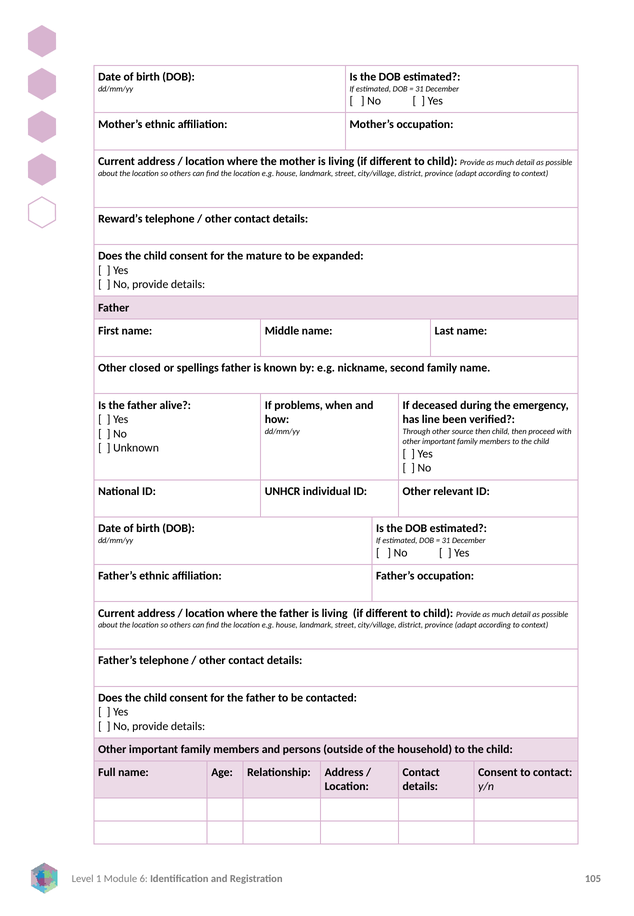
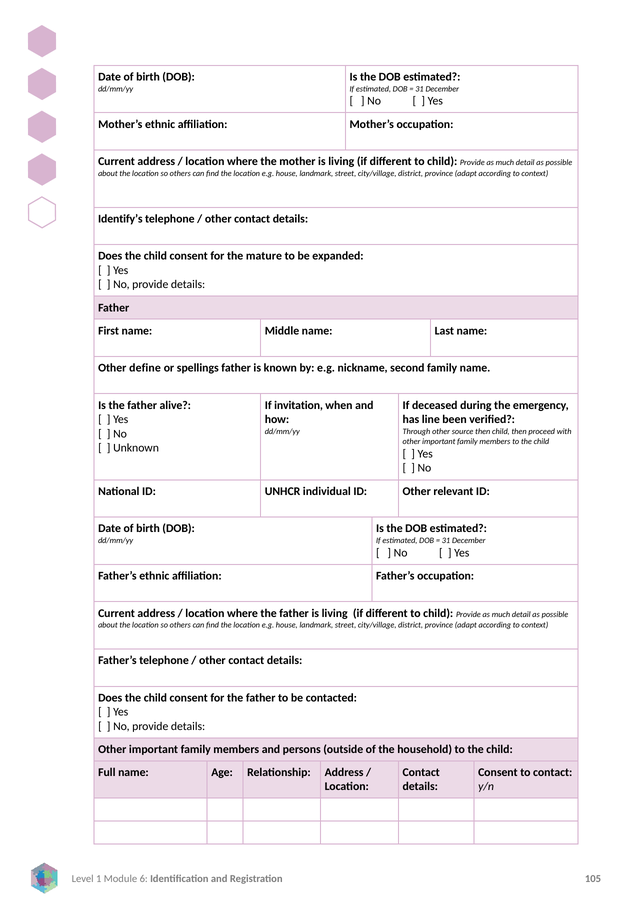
Reward’s: Reward’s -> Identify’s (120, 219)
closed: closed -> define (145, 368)
problems: problems -> invitation (299, 405)
